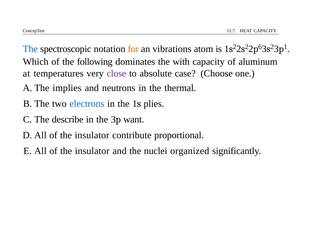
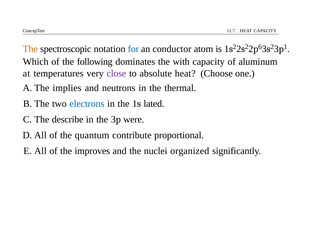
The colour: blue -> orange (30, 49)
for colour: orange -> blue (133, 49)
vibrations: vibrations -> conductor (172, 49)
absolute case: case -> heat (185, 74)
plies: plies -> lated (154, 104)
want: want -> were (134, 120)
insulator: insulator -> quantum (92, 136)
All of the insulator: insulator -> improves (92, 151)
